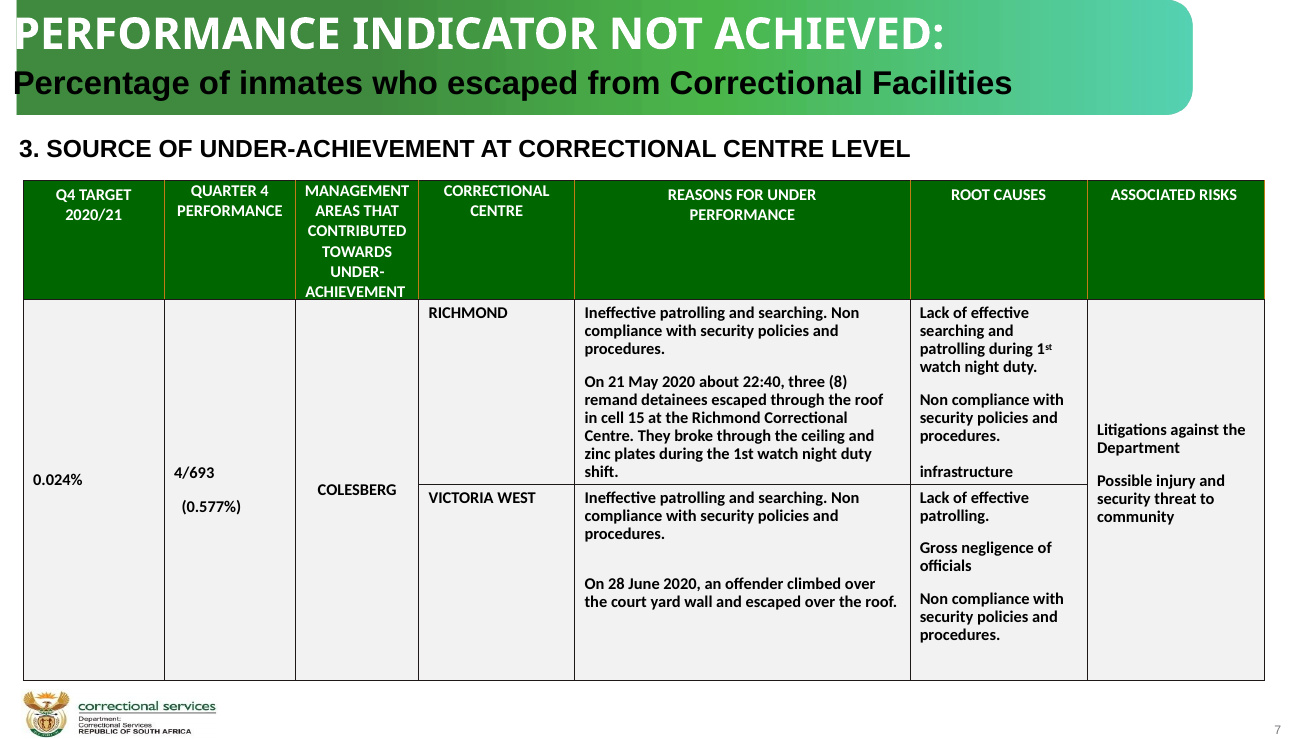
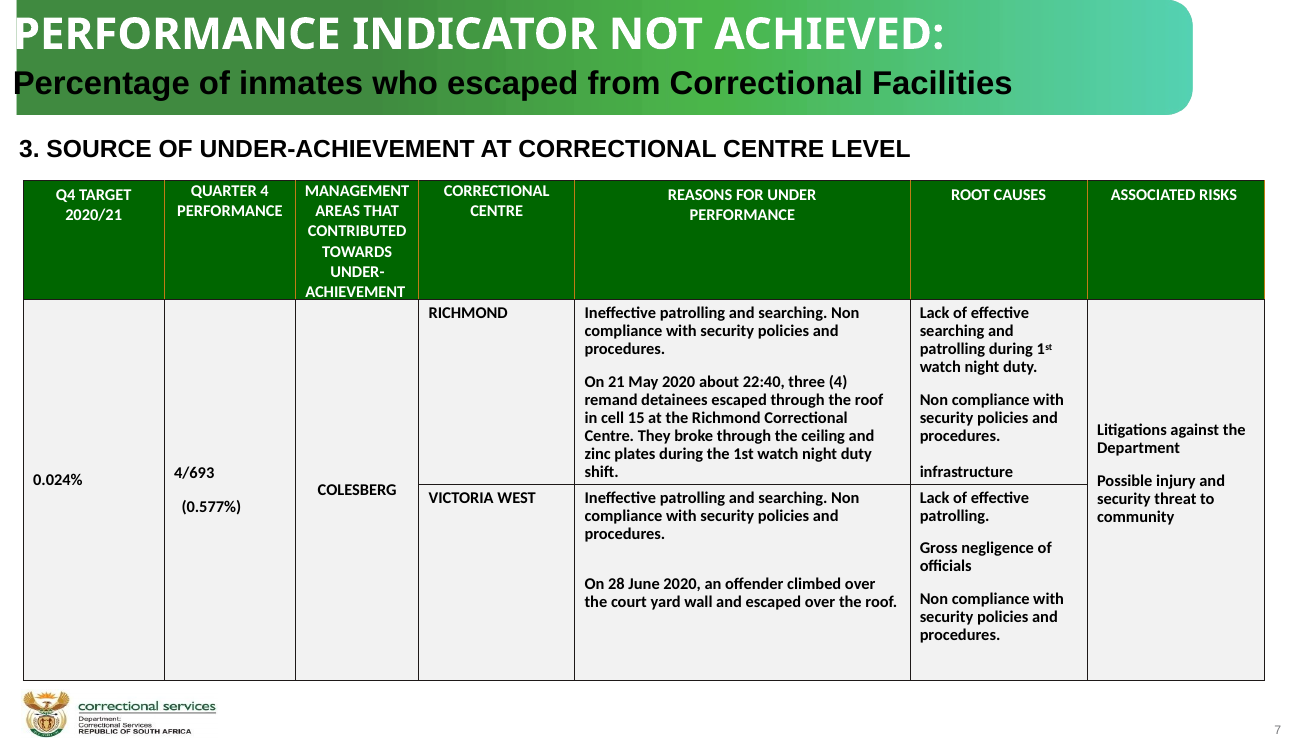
three 8: 8 -> 4 (838, 382)
